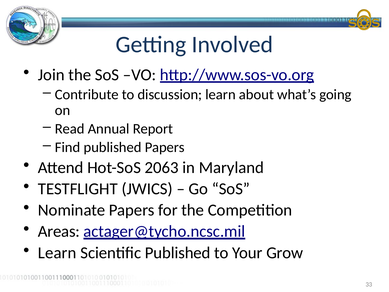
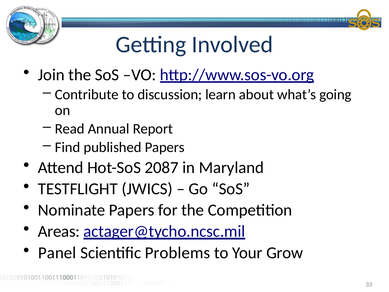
2063: 2063 -> 2087 (162, 168)
Learn: Learn -> Panel (57, 253)
Scientific Published: Published -> Problems (178, 253)
